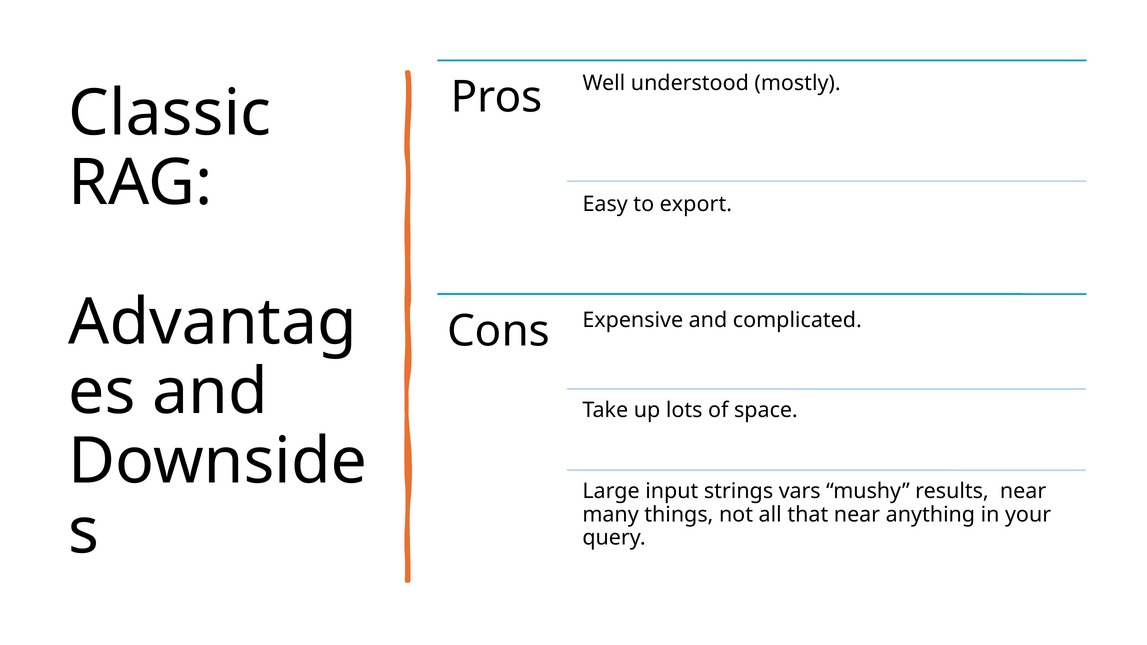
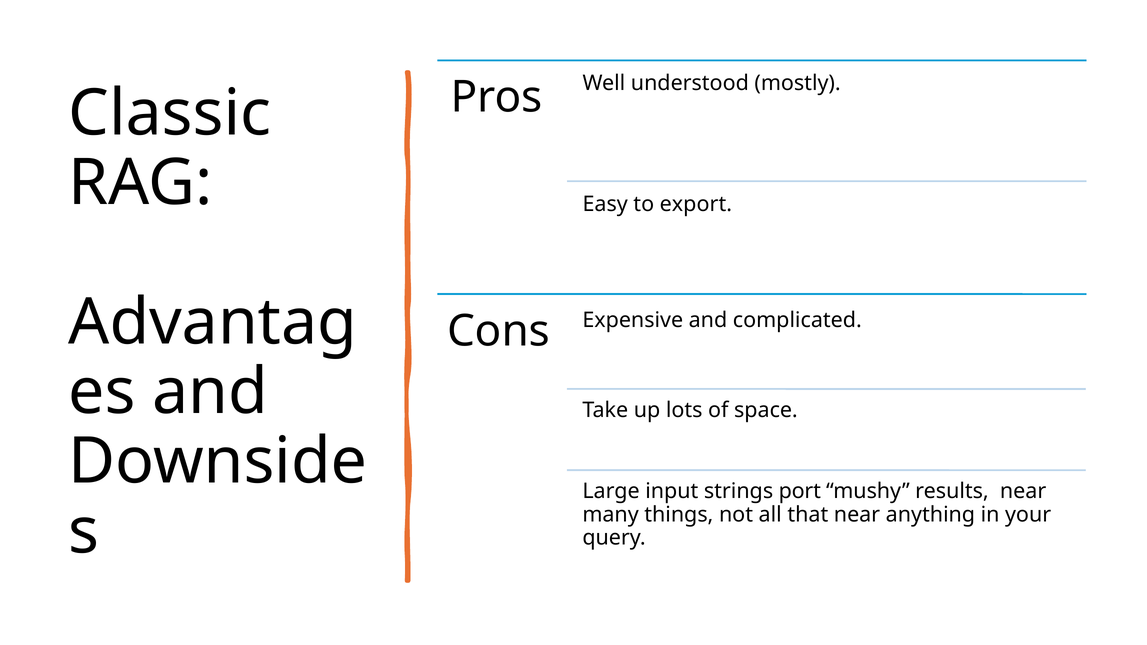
vars: vars -> port (800, 491)
